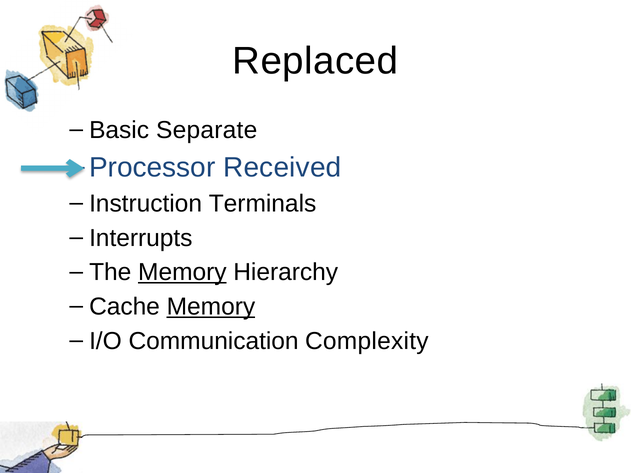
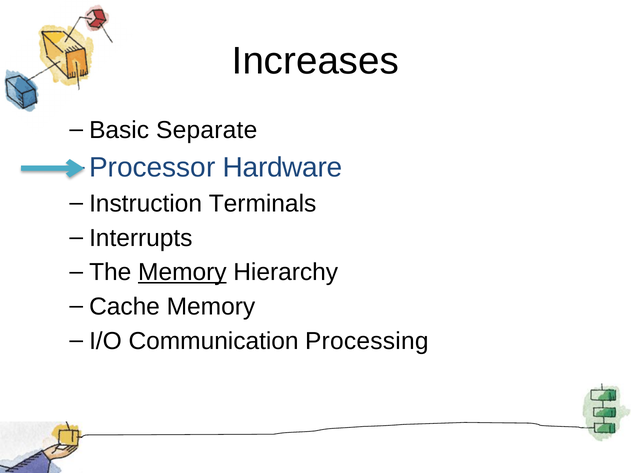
Replaced: Replaced -> Increases (315, 61)
Received: Received -> Hardware (283, 167)
Memory underline: present -> none (211, 307)
Complexity: Complexity -> Processing (367, 341)
